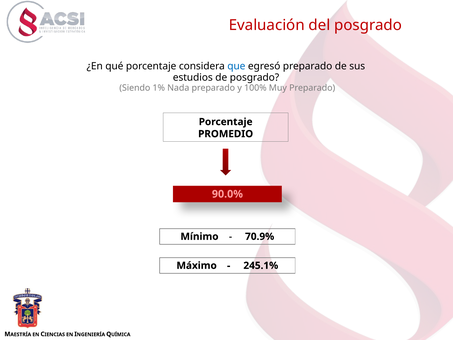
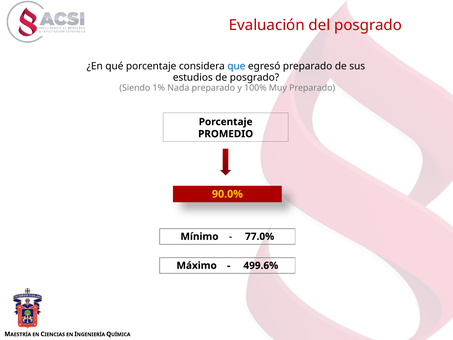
90.0% colour: pink -> yellow (227, 194)
70.9%: 70.9% -> 77.0% (260, 236)
245.1%: 245.1% -> 499.6% (261, 265)
